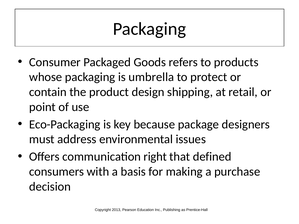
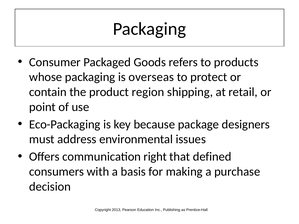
umbrella: umbrella -> overseas (151, 77)
design: design -> region (148, 92)
